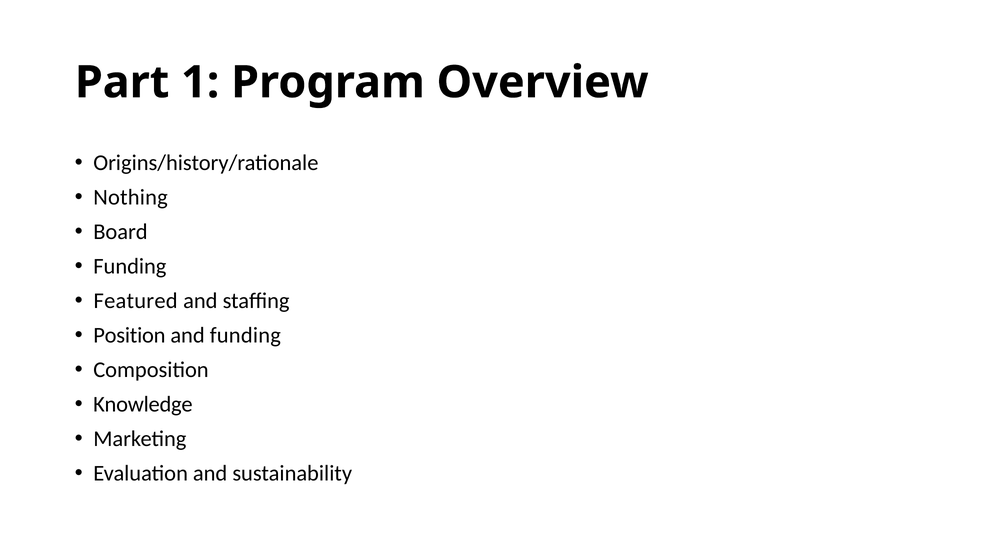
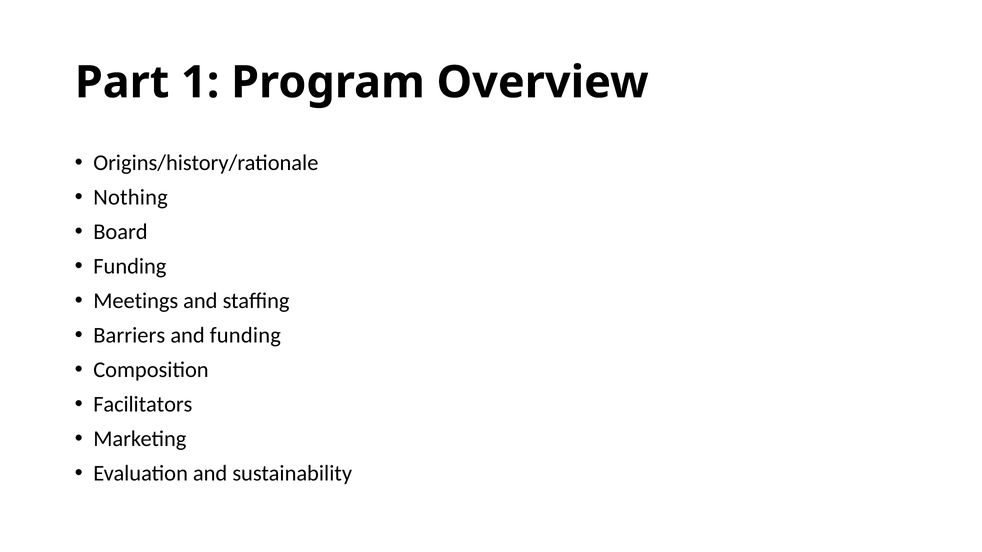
Featured: Featured -> Meetings (136, 301)
Position: Position -> Barriers (129, 335)
Knowledge: Knowledge -> Facilitators (143, 404)
